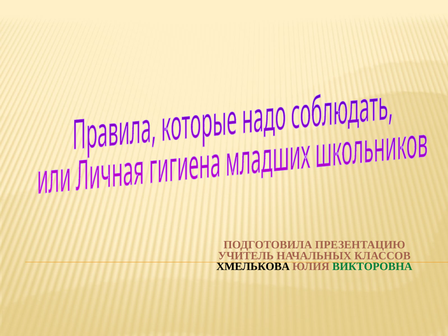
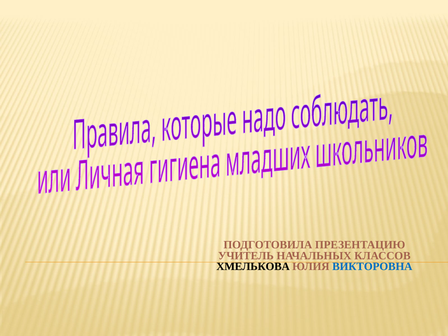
ВИКТОРОВНА colour: green -> blue (372, 266)
